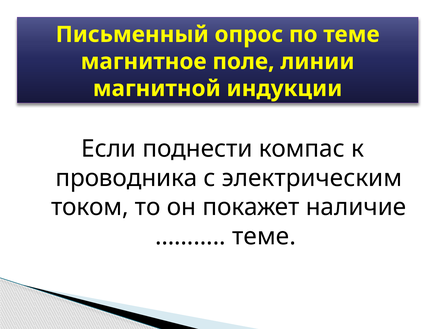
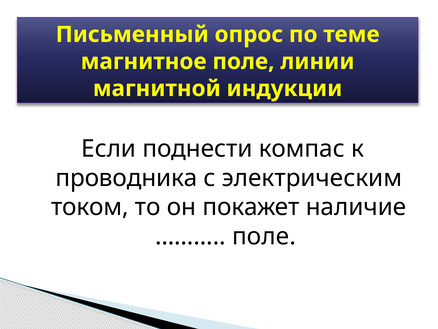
теме: теме -> поле (264, 236)
